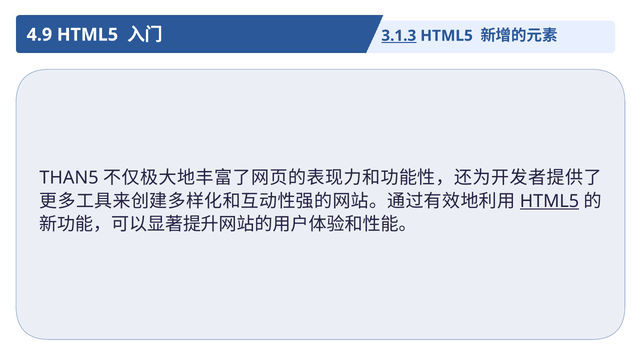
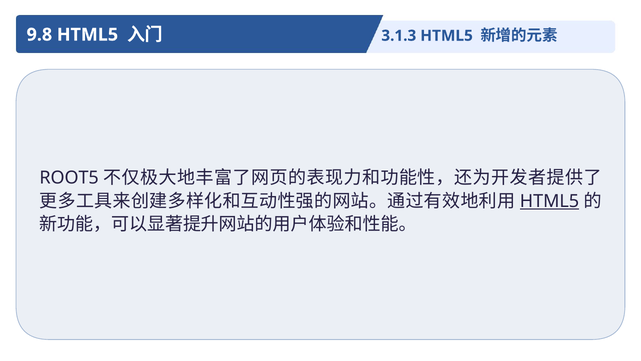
4.9: 4.9 -> 9.8 (39, 35)
3.1.3 underline: present -> none (399, 36)
THAN5: THAN5 -> ROOT5 (69, 178)
